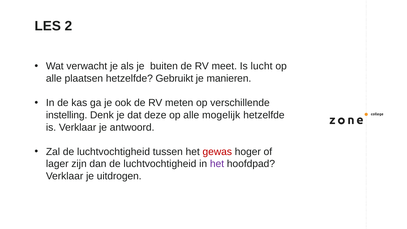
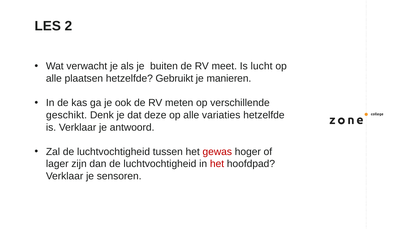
instelling: instelling -> geschikt (67, 115)
mogelijk: mogelijk -> variaties (221, 115)
het colour: purple -> red (217, 164)
uitdrogen: uitdrogen -> sensoren (119, 176)
